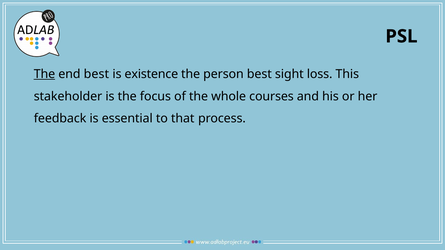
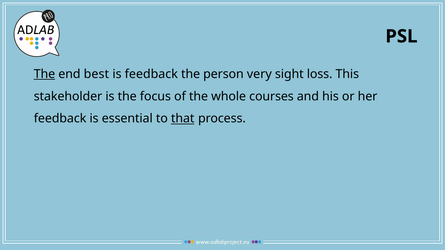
is existence: existence -> feedback (151, 74)
person best: best -> very (259, 74)
that underline: none -> present (183, 119)
